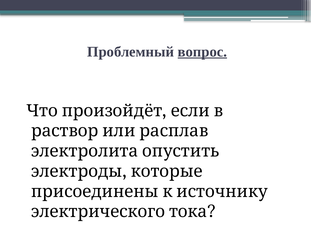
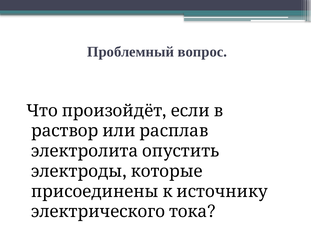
вопрос underline: present -> none (202, 52)
